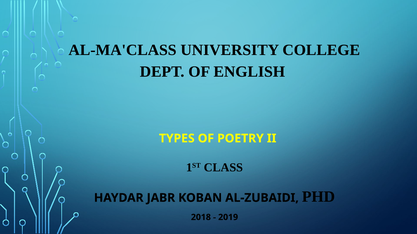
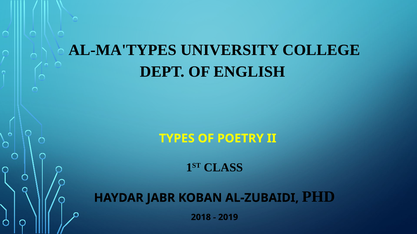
AL-MA'CLASS: AL-MA'CLASS -> AL-MA'TYPES (123, 50)
